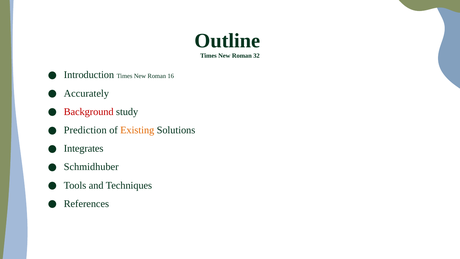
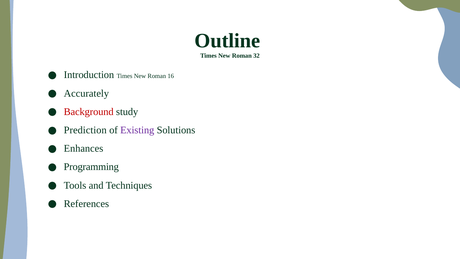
Existing colour: orange -> purple (137, 130)
Integrates: Integrates -> Enhances (84, 148)
Schmidhuber: Schmidhuber -> Programming (91, 167)
